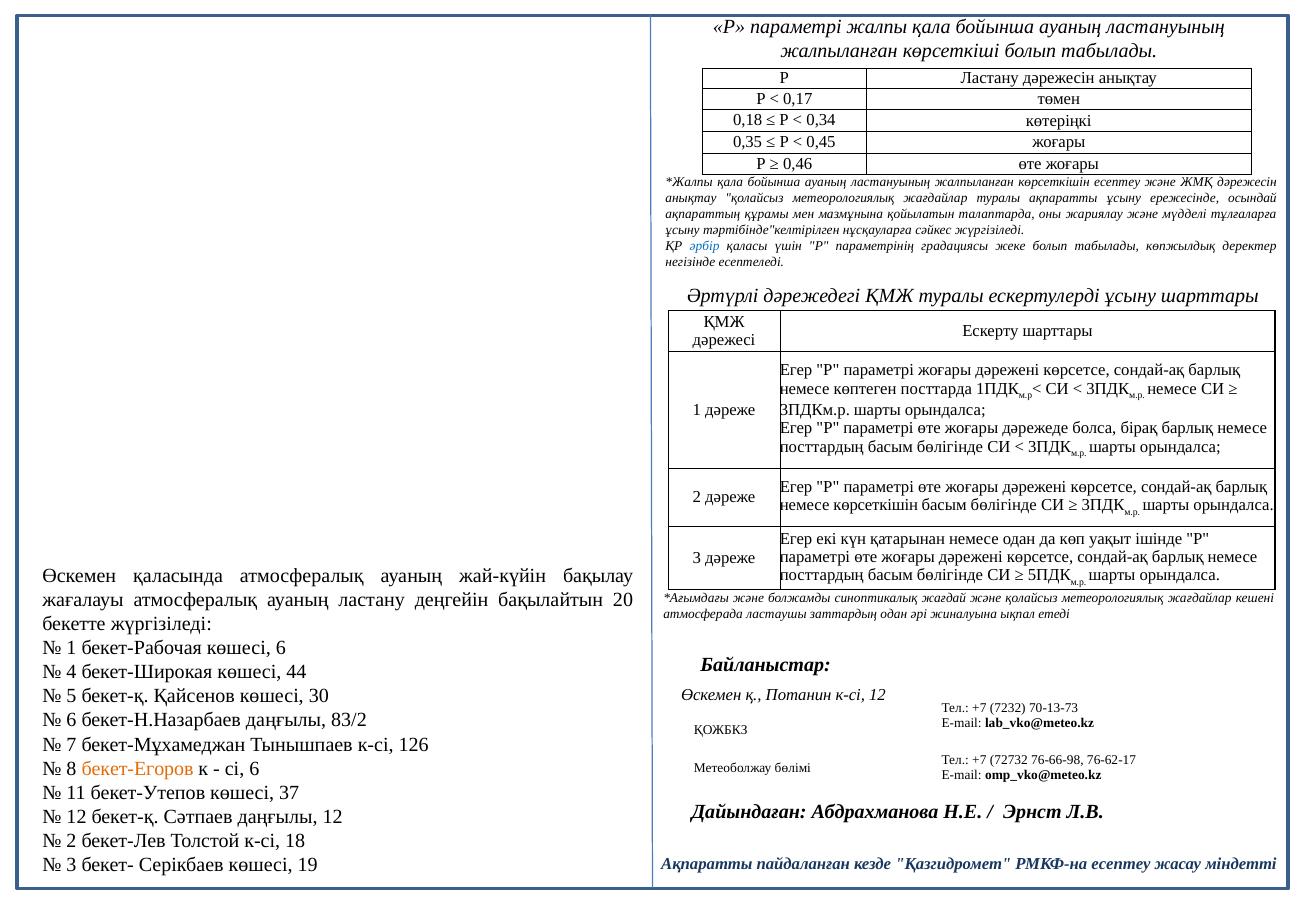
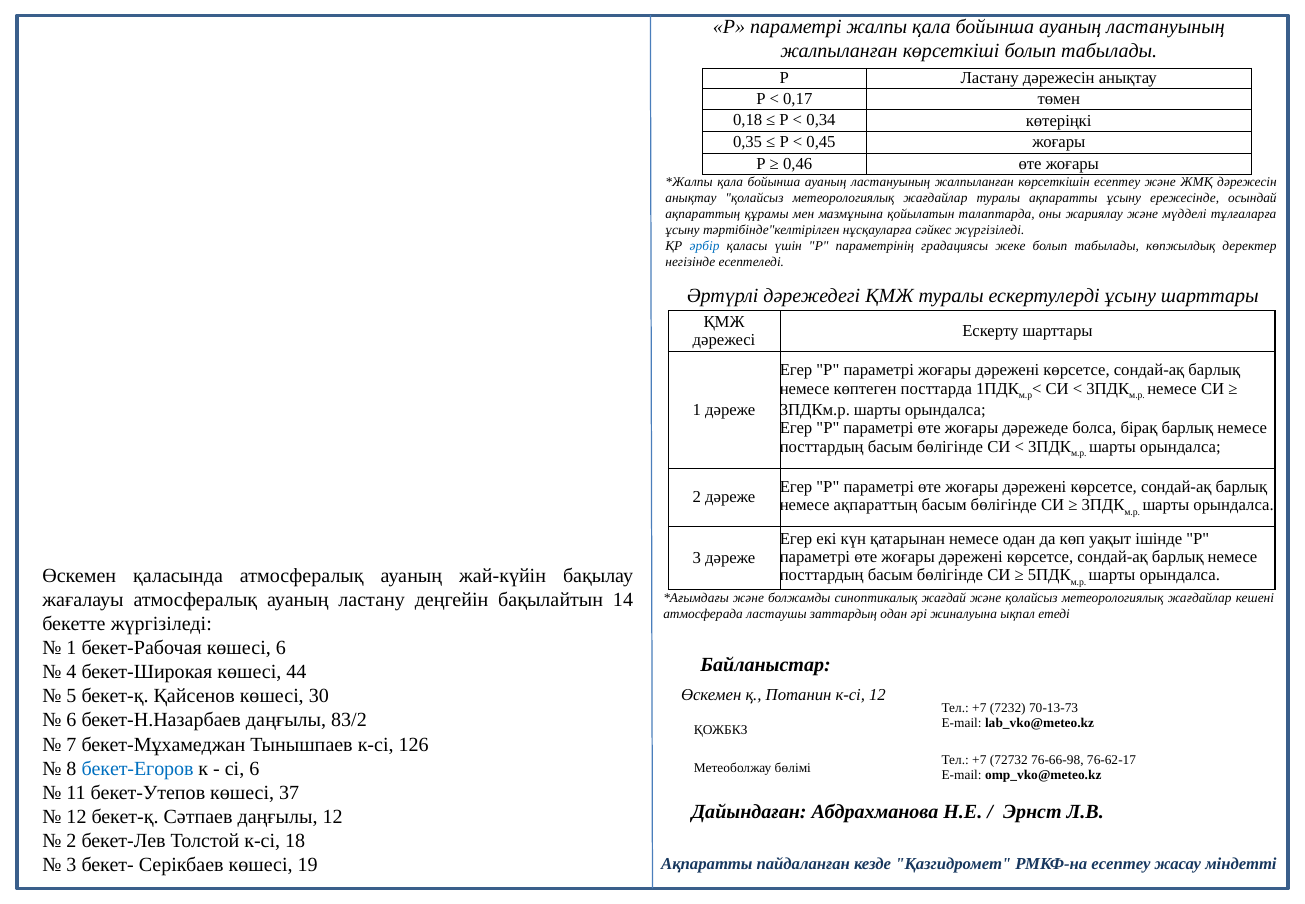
немесе көрсеткішін: көрсеткішін -> ақпараттың (876, 505)
20: 20 -> 14 (623, 599)
бекет-Егоров colour: orange -> blue (138, 768)
